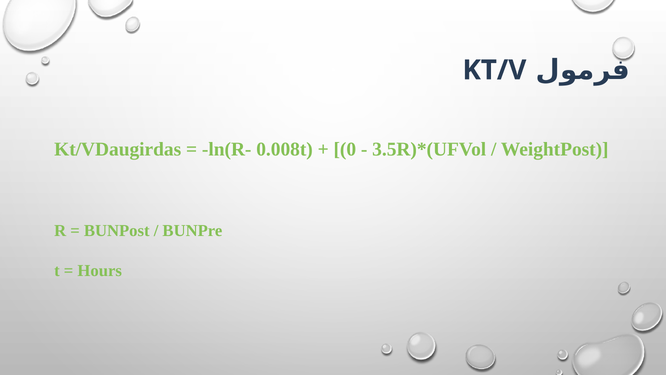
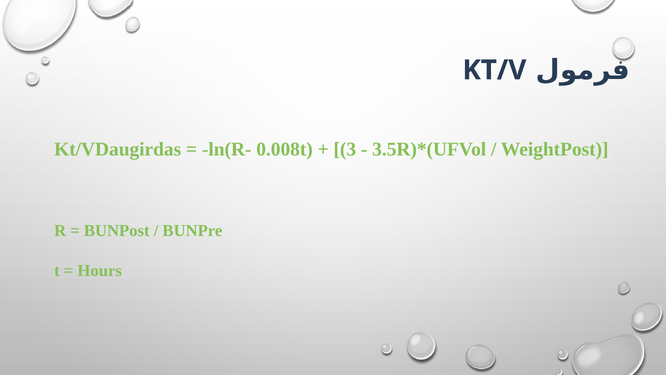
0: 0 -> 3 (345, 149)
